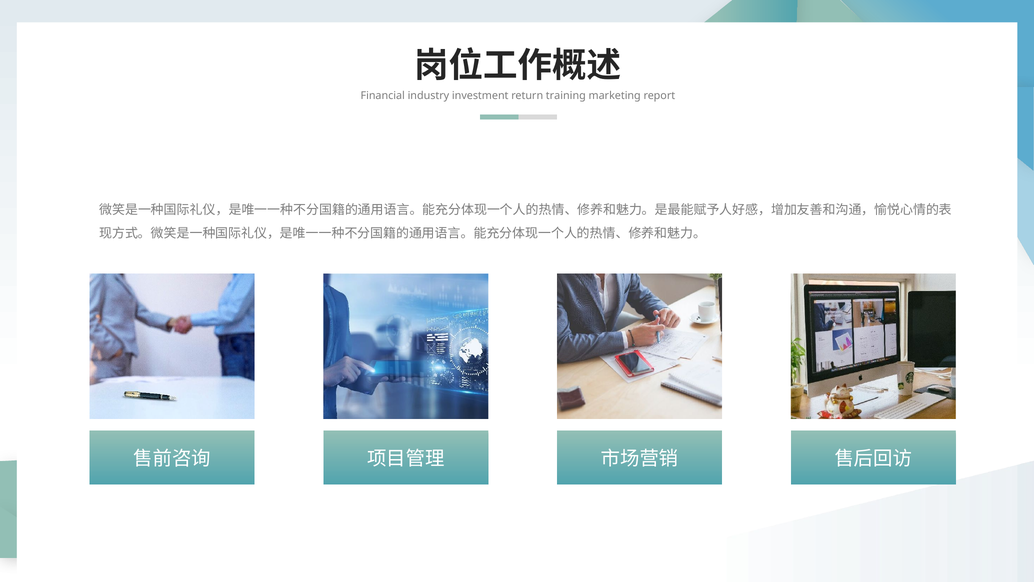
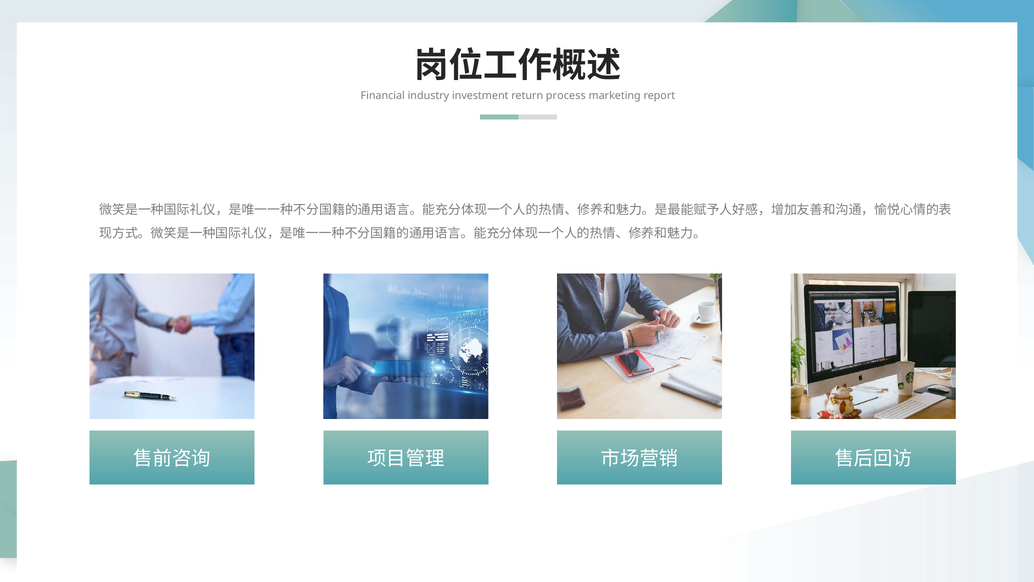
training: training -> process (566, 96)
